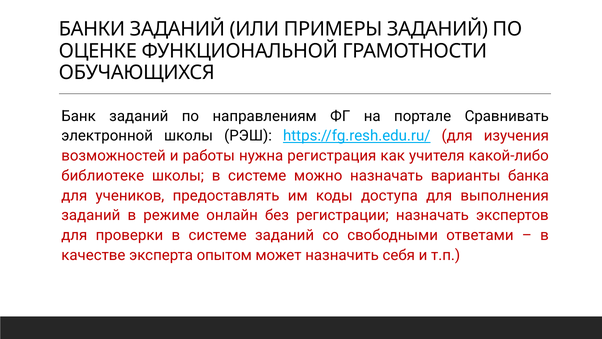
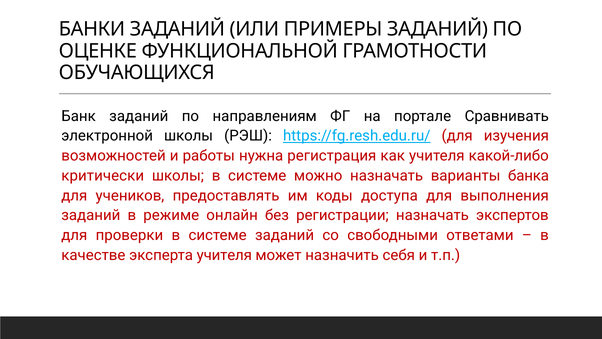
библиотеке: библиотеке -> критически (103, 176)
эксперта опытом: опытом -> учителя (224, 255)
